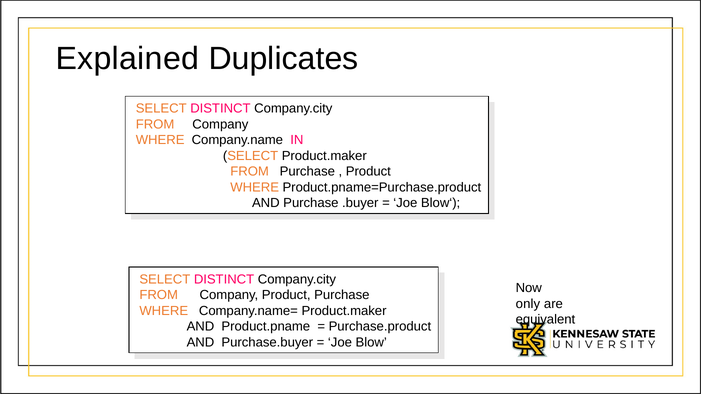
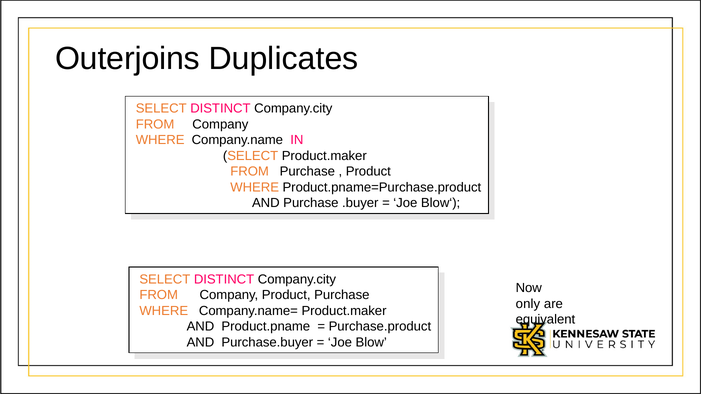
Explained: Explained -> Outerjoins (128, 59)
